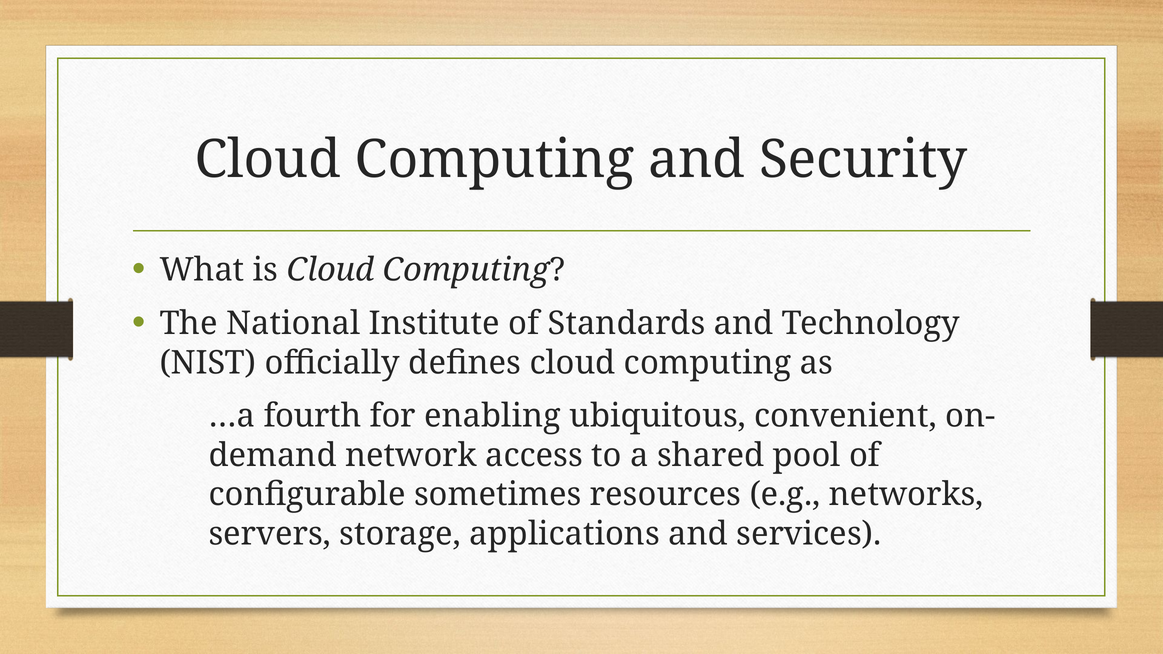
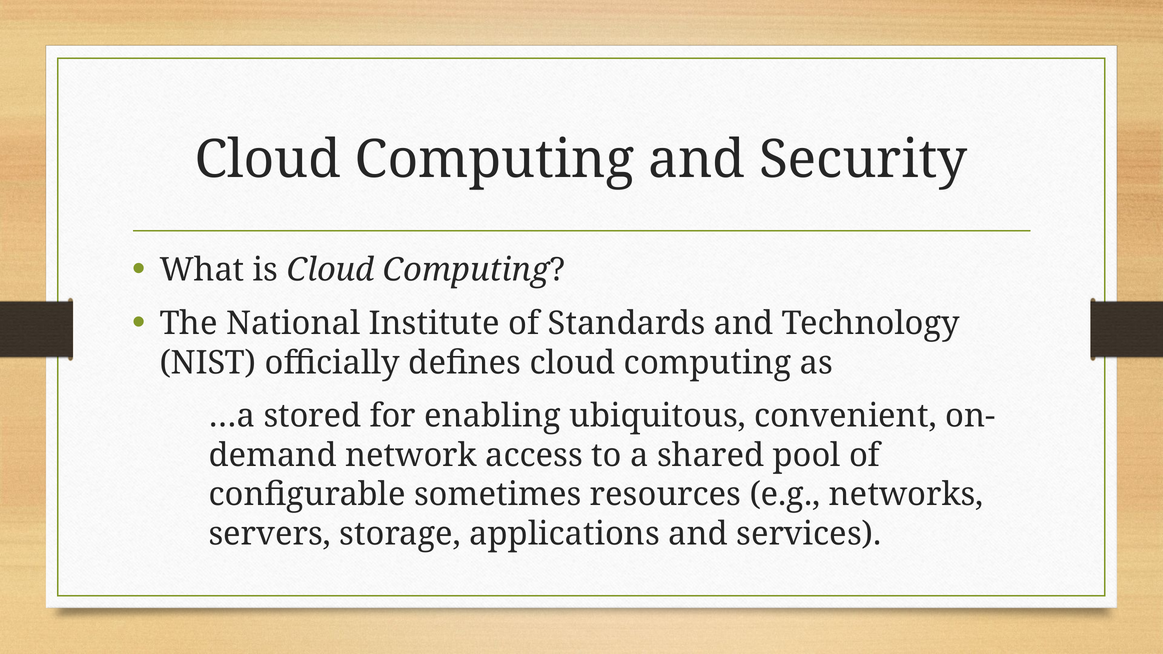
fourth: fourth -> stored (312, 416)
